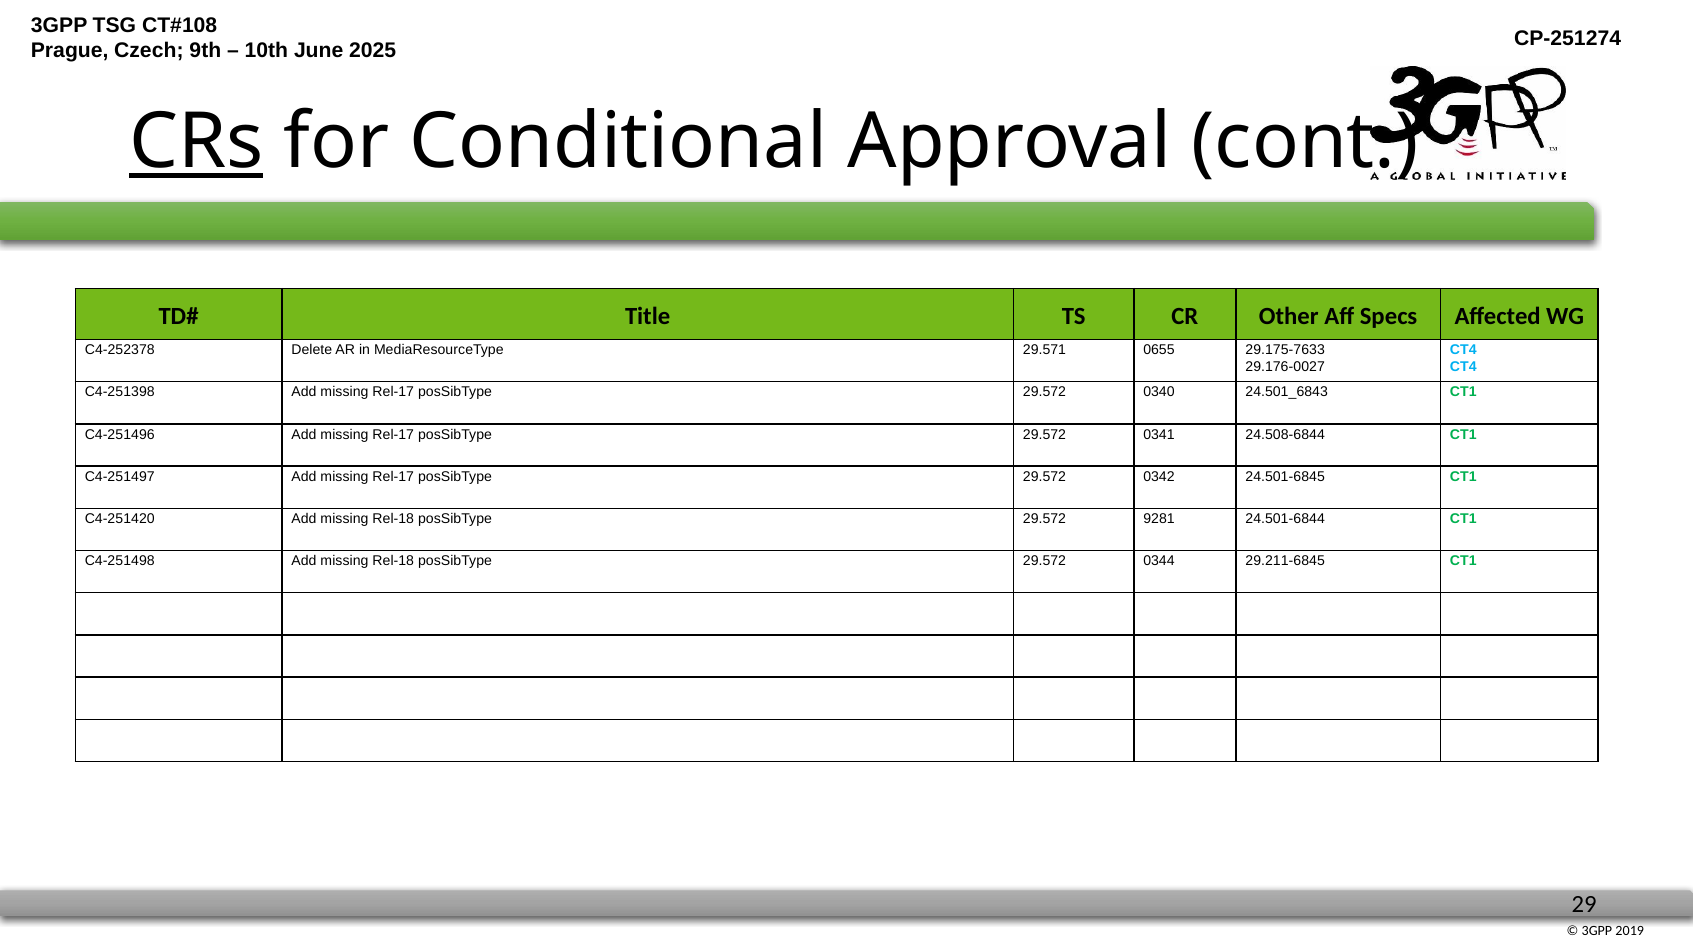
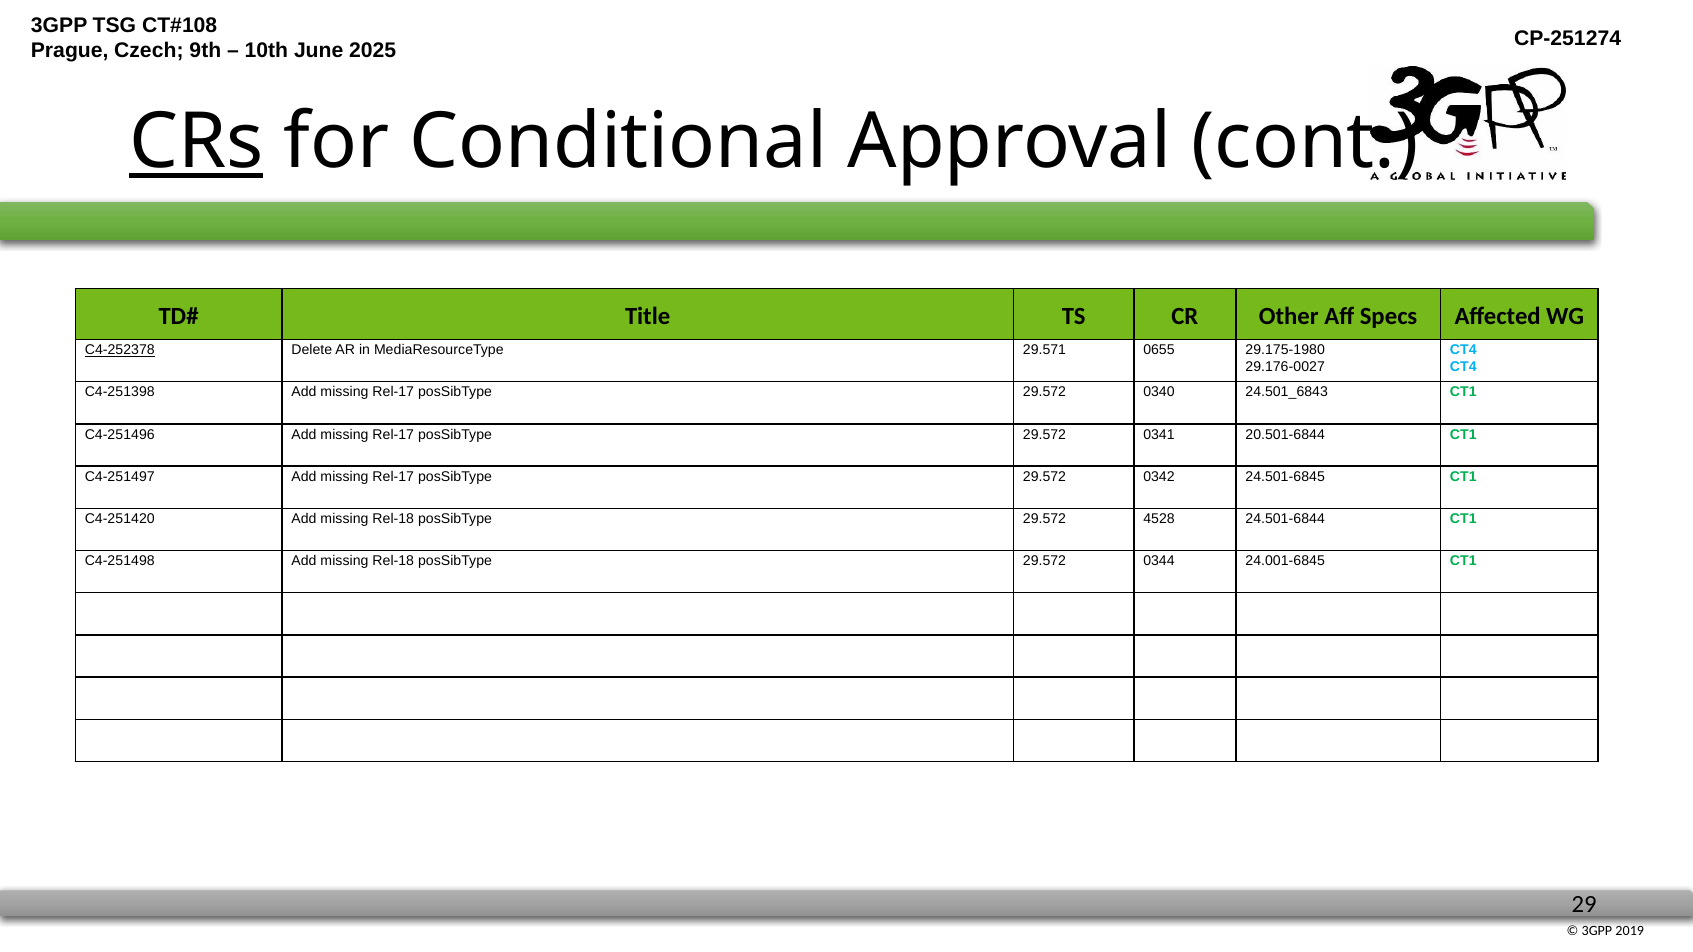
C4-252378 underline: none -> present (120, 350)
29.175-7633: 29.175-7633 -> 29.175-1980 (1285, 350)
24.508-6844: 24.508-6844 -> 20.501-6844 (1285, 435)
9281: 9281 -> 4528 (1159, 519)
29.211-6845: 29.211-6845 -> 24.001-6845 (1285, 561)
